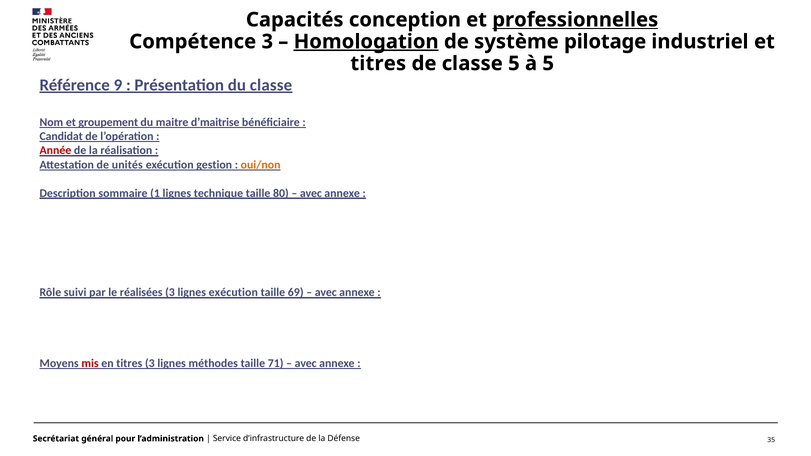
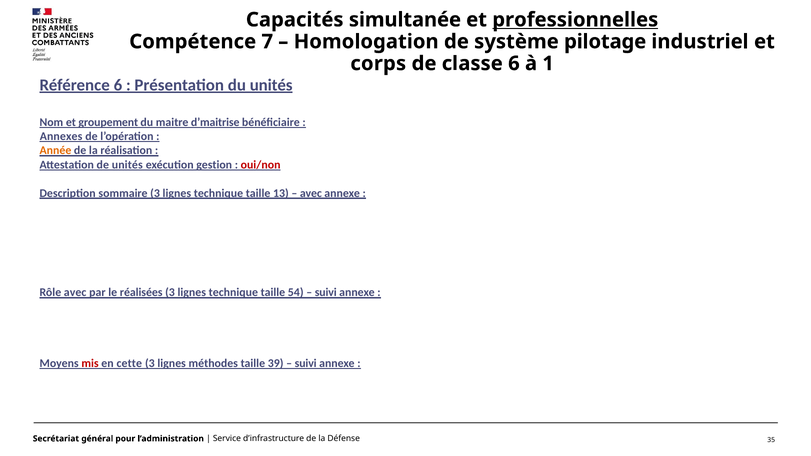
conception: conception -> simultanée (405, 20)
Compétence 3: 3 -> 7 (267, 42)
Homologation underline: present -> none (366, 42)
titres: titres -> corps (378, 63)
classe 5: 5 -> 6 (514, 63)
à 5: 5 -> 1 (548, 63)
Référence 9: 9 -> 6 (118, 85)
du classe: classe -> unités (271, 85)
Candidat: Candidat -> Annexes (61, 136)
Année colour: red -> orange (55, 151)
oui/non colour: orange -> red (261, 165)
sommaire 1: 1 -> 3 (155, 193)
80: 80 -> 13 (281, 193)
Rôle suivi: suivi -> avec (75, 293)
exécution: exécution -> technique (233, 293)
69: 69 -> 54 (296, 293)
avec: avec -> suivi (326, 293)
en titres: titres -> cette (129, 364)
71: 71 -> 39 (276, 364)
avec: avec -> suivi (306, 364)
